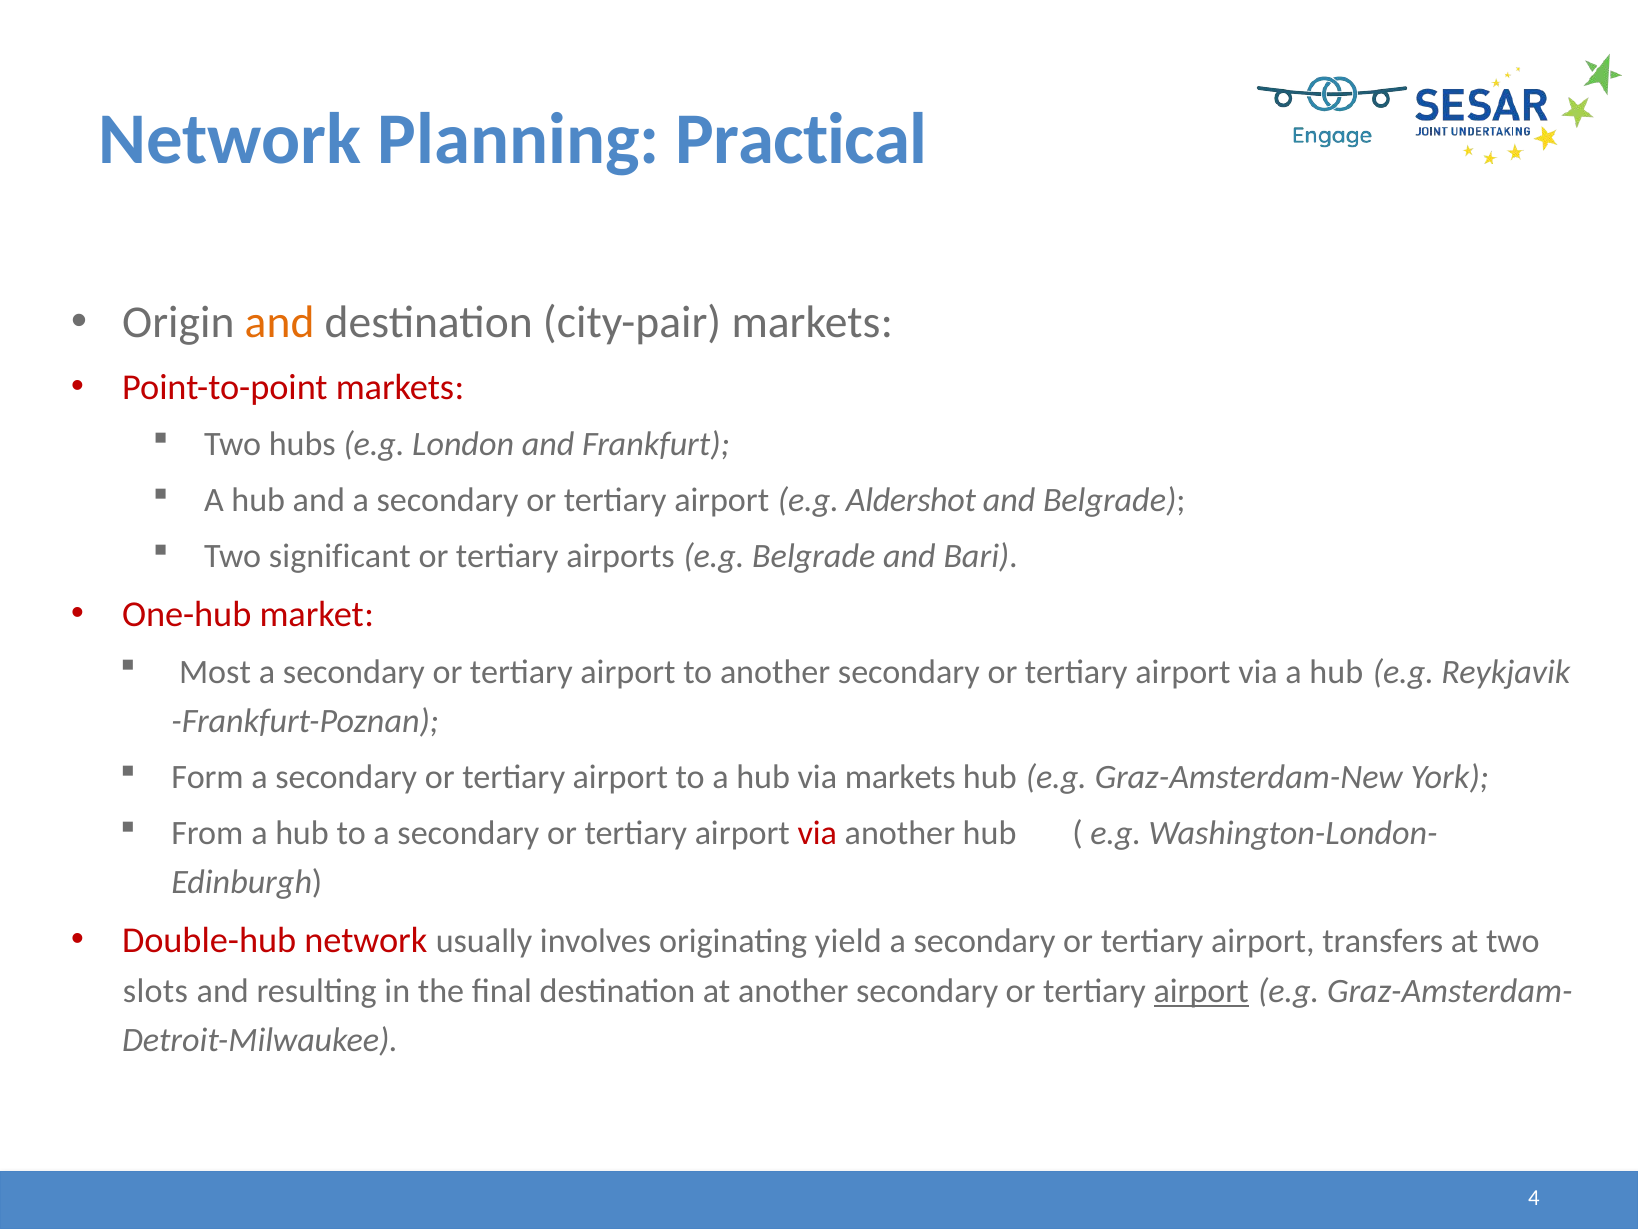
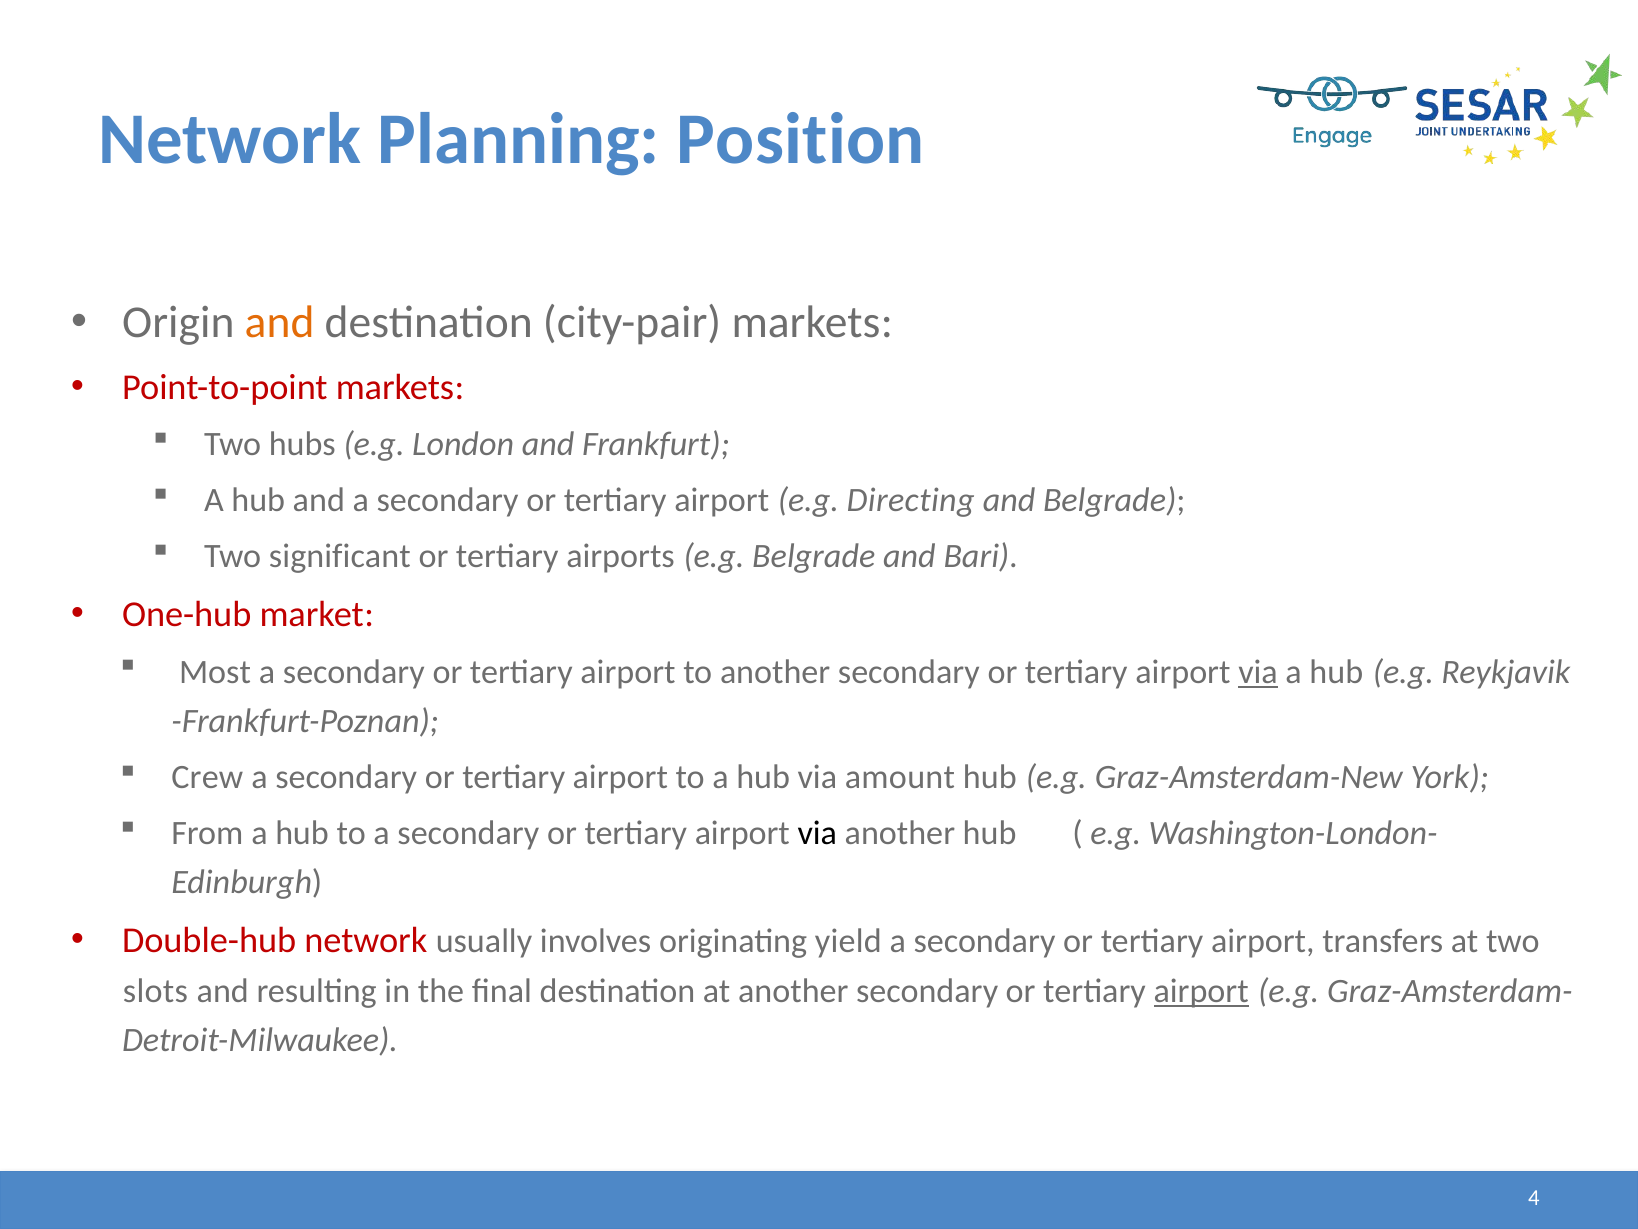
Practical: Practical -> Position (801, 139)
Aldershot: Aldershot -> Directing (911, 500)
via underline: none -> present (1258, 672)
Form: Form -> Crew (207, 777)
via markets: markets -> amount (900, 777)
via colour: red -> black (817, 833)
